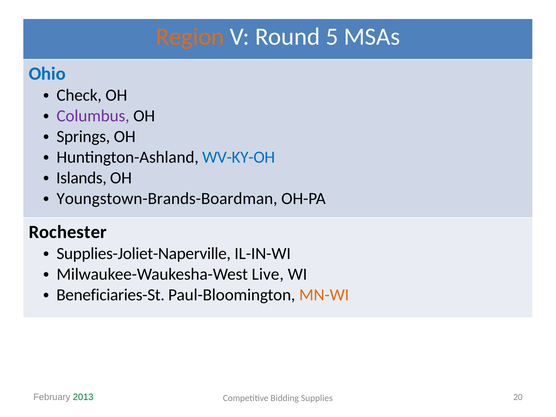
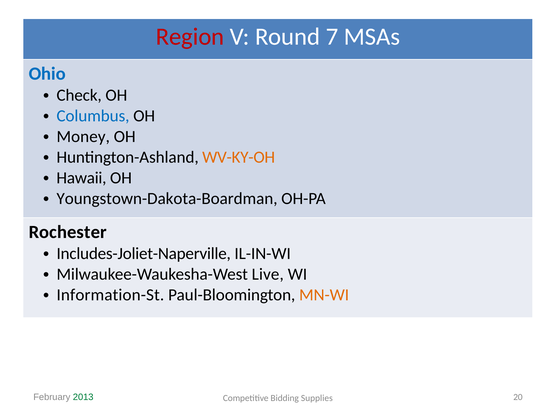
Region colour: orange -> red (190, 37)
5: 5 -> 7 (332, 37)
Columbus colour: purple -> blue (93, 116)
Springs: Springs -> Money (83, 137)
WV-KY-OH colour: blue -> orange (239, 157)
Islands: Islands -> Hawaii (81, 178)
Youngstown-Brands-Boardman: Youngstown-Brands-Boardman -> Youngstown-Dakota-Boardman (167, 199)
Supplies-Joliet-Naperville: Supplies-Joliet-Naperville -> Includes-Joliet-Naperville (144, 254)
Beneficiaries-St: Beneficiaries-St -> Information-St (110, 295)
